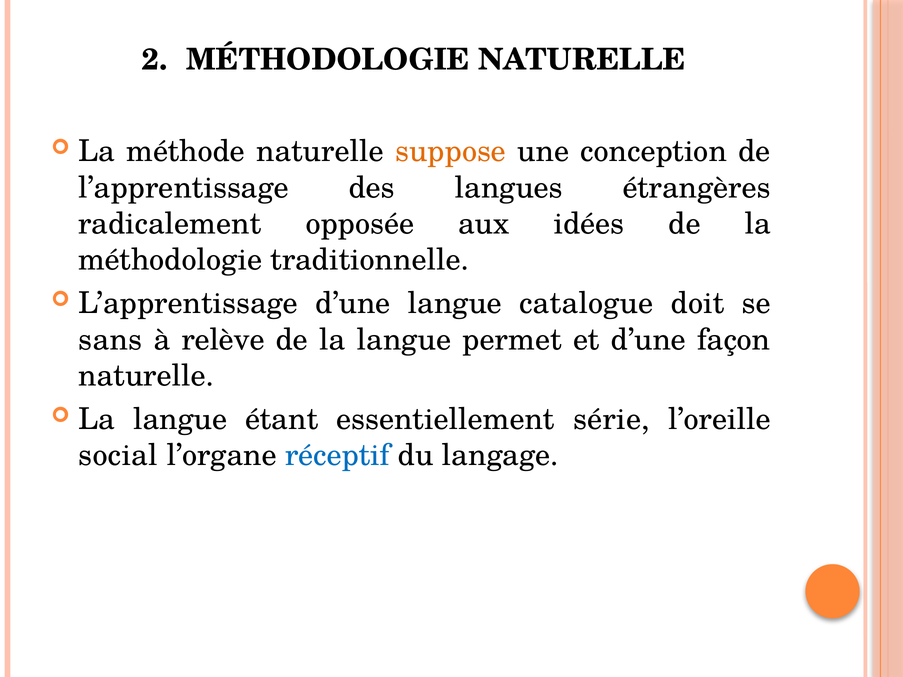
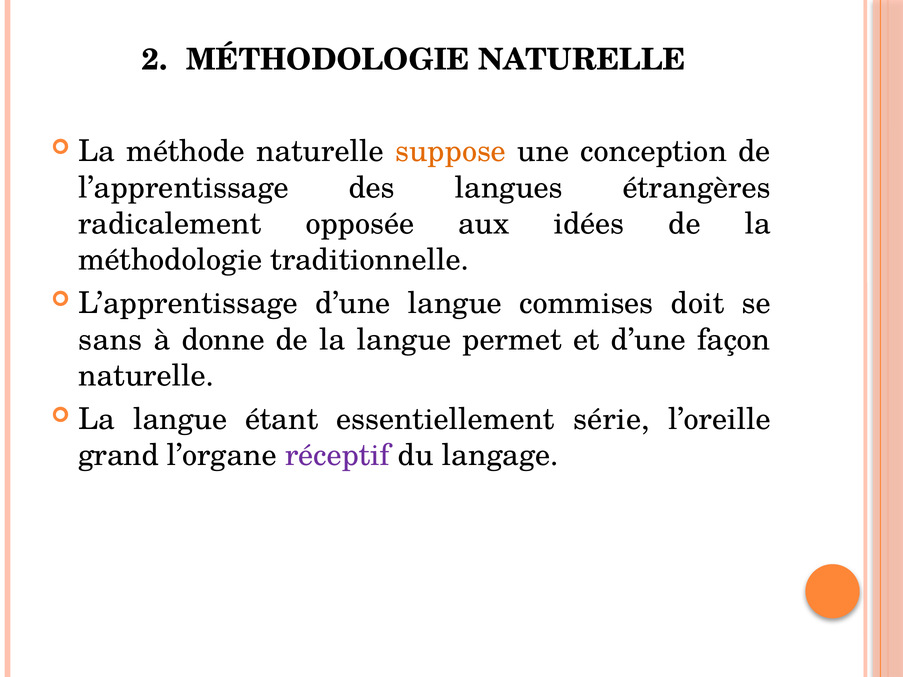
catalogue: catalogue -> commises (586, 304)
relève: relève -> donne (223, 340)
social: social -> grand (118, 456)
réceptif colour: blue -> purple (337, 456)
